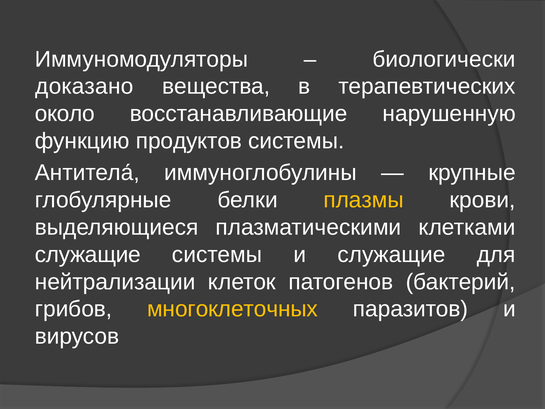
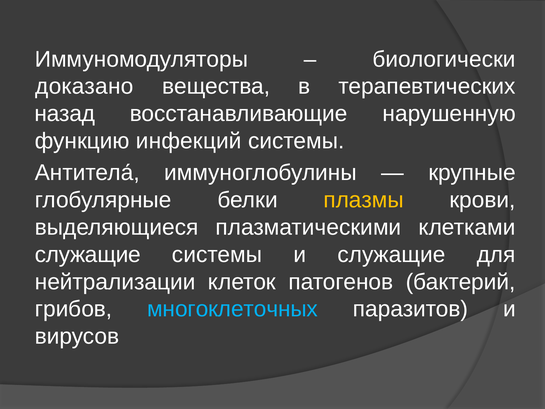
около: около -> назад (65, 114)
продуктов: продуктов -> инфекций (189, 141)
многоклеточных colour: yellow -> light blue (233, 309)
